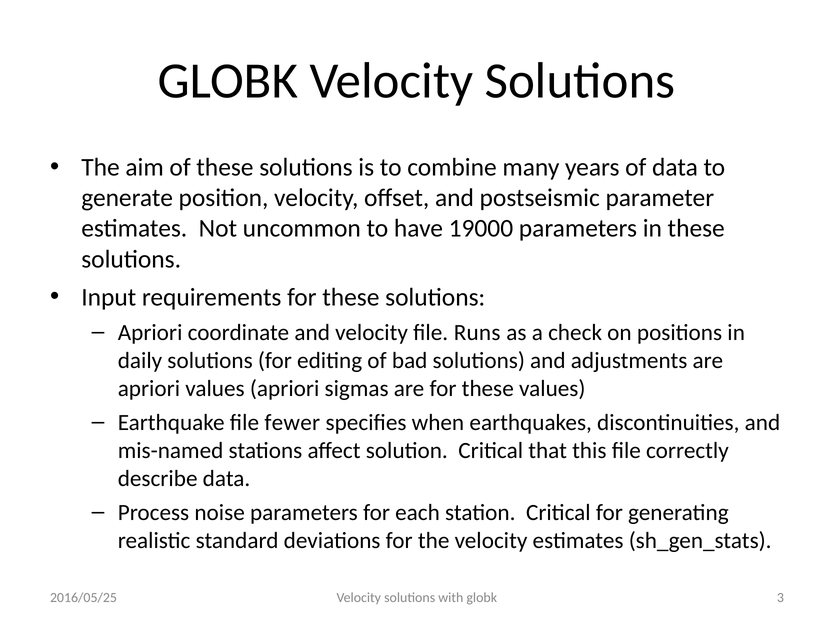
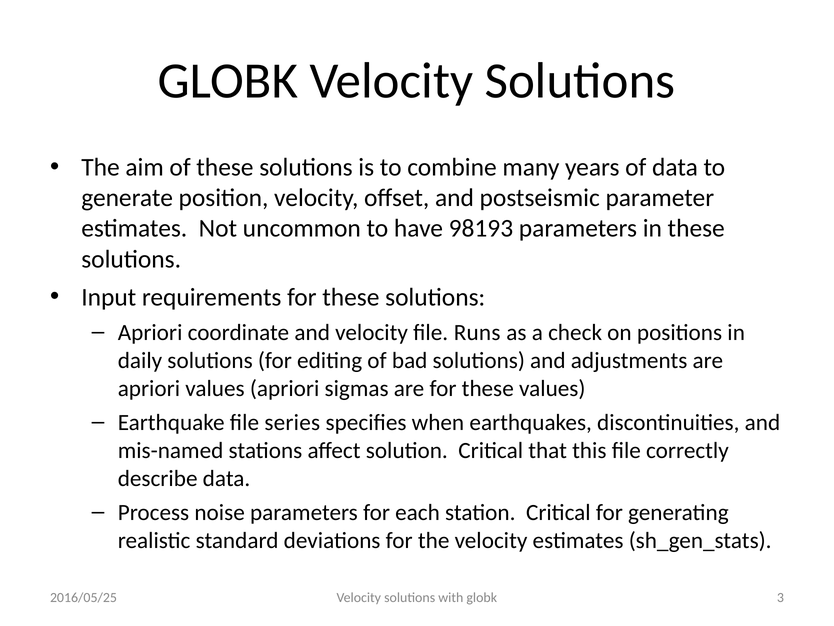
19000: 19000 -> 98193 (481, 228)
fewer: fewer -> series (292, 422)
